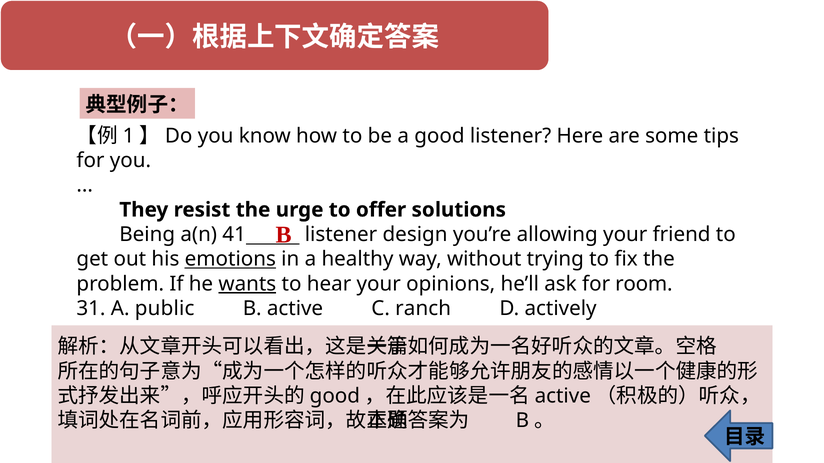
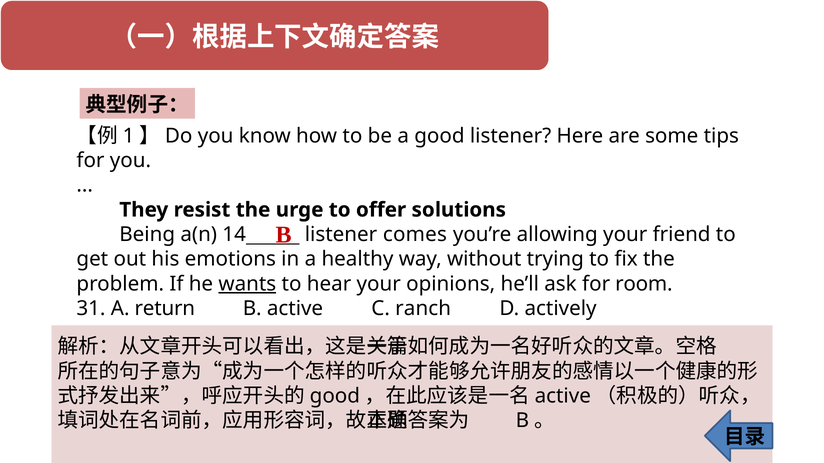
41: 41 -> 14 (234, 235)
design: design -> comes (415, 235)
emotions underline: present -> none (230, 259)
public: public -> return (165, 309)
